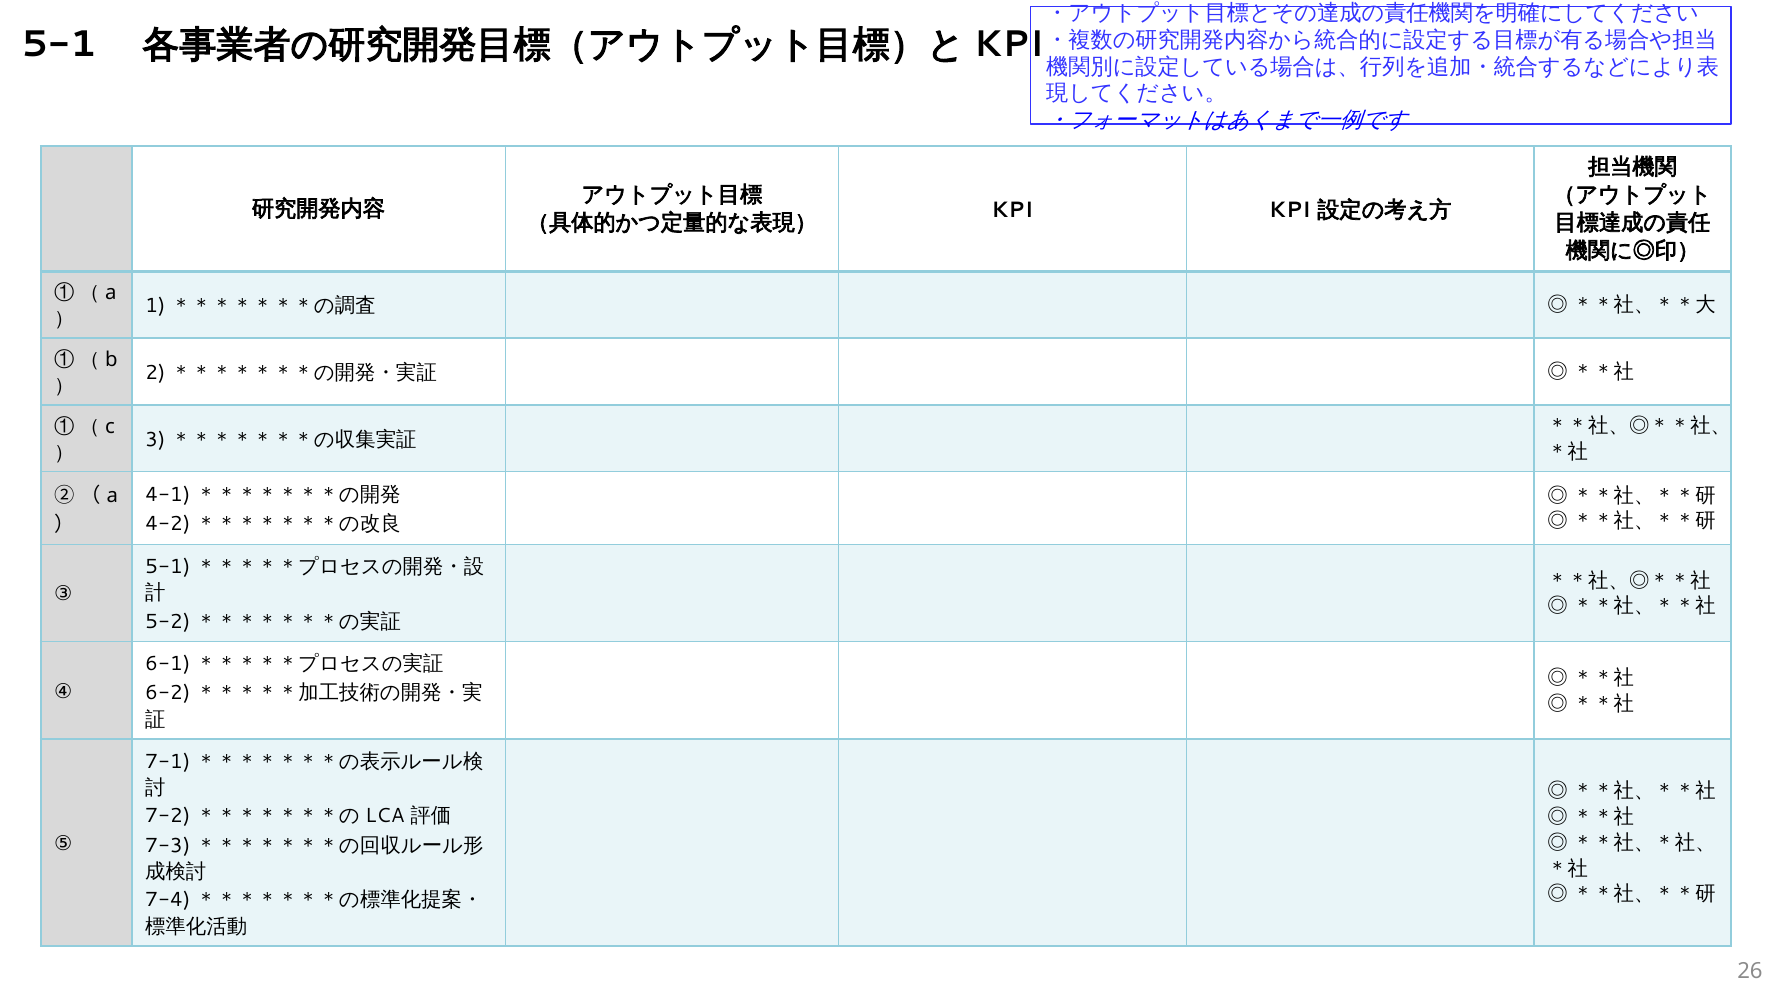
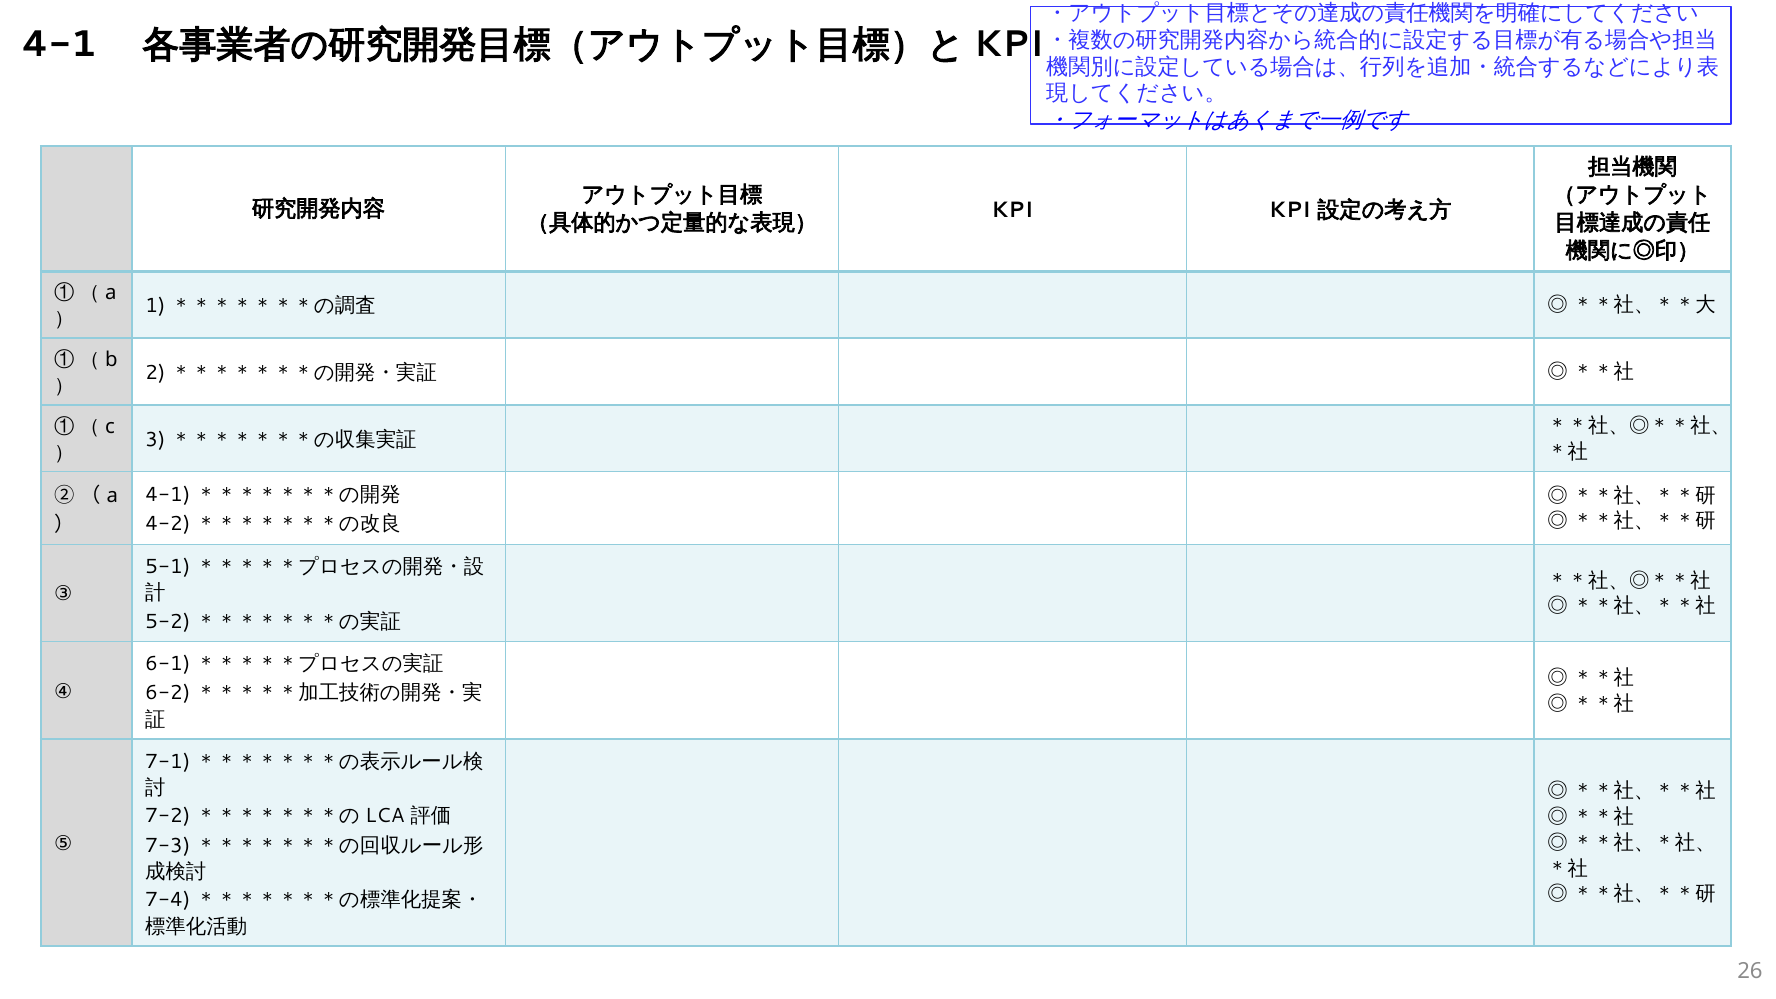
5-1: 5-1 -> 4-1 (59, 45)
